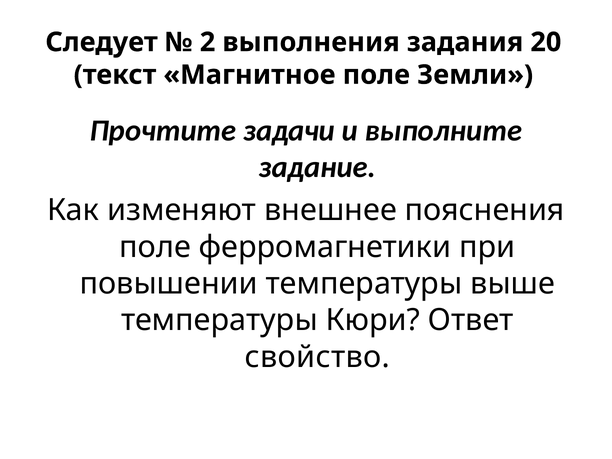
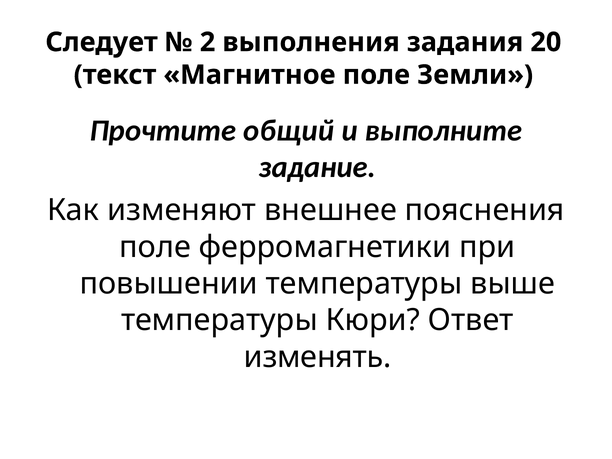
задачи: задачи -> общий (289, 131)
свойство: свойство -> изменять (318, 357)
